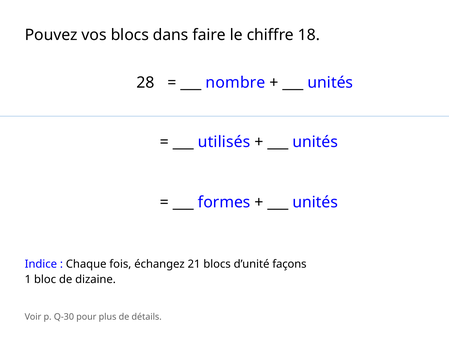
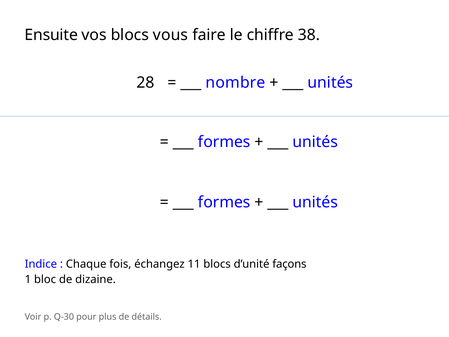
Pouvez: Pouvez -> Ensuite (51, 35)
dans: dans -> vous (171, 35)
18: 18 -> 38 (309, 35)
utilisés: utilisés -> formes (224, 142)
21: 21 -> 11 (194, 264)
